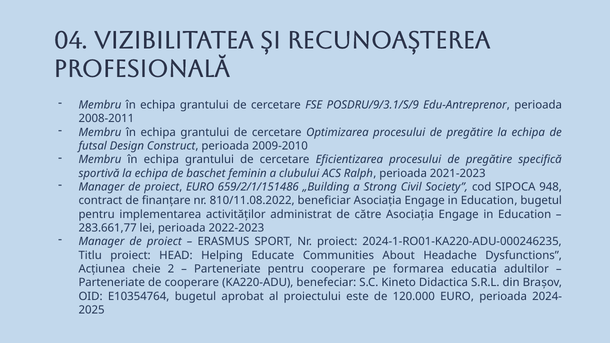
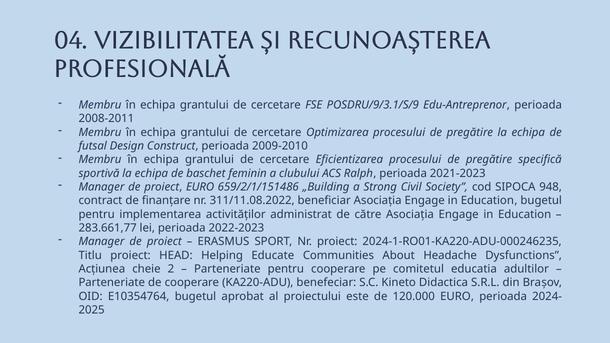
810/11.08.2022: 810/11.08.2022 -> 311/11.08.2022 (252, 201)
formarea: formarea -> comitetul (419, 269)
